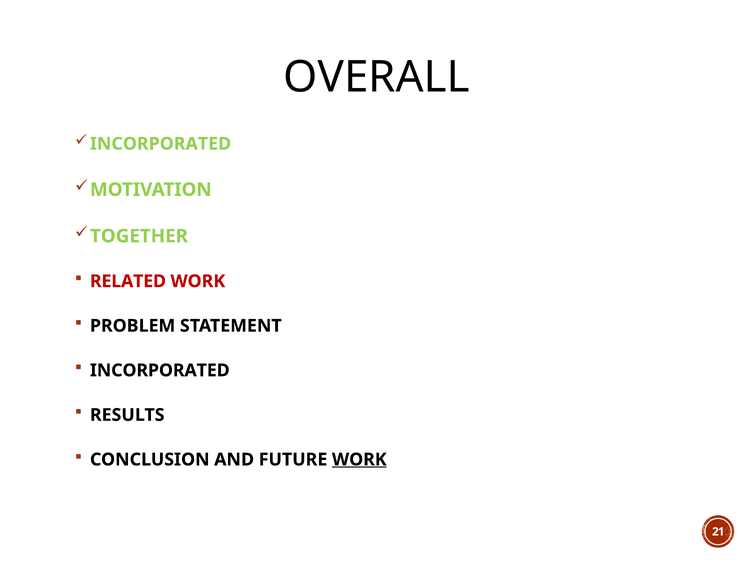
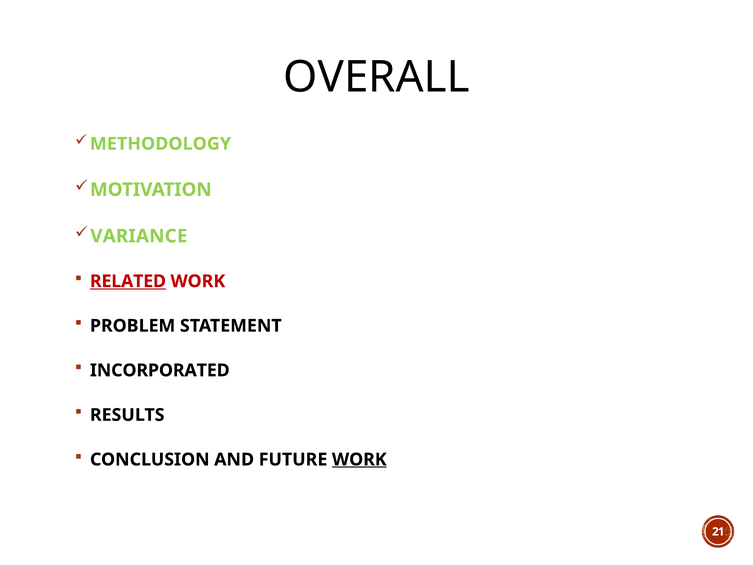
INCORPORATED: INCORPORATED -> METHODOLOGY (161, 144)
TOGETHER: TOGETHER -> VARIANCE (139, 236)
RELATED underline: none -> present (128, 281)
